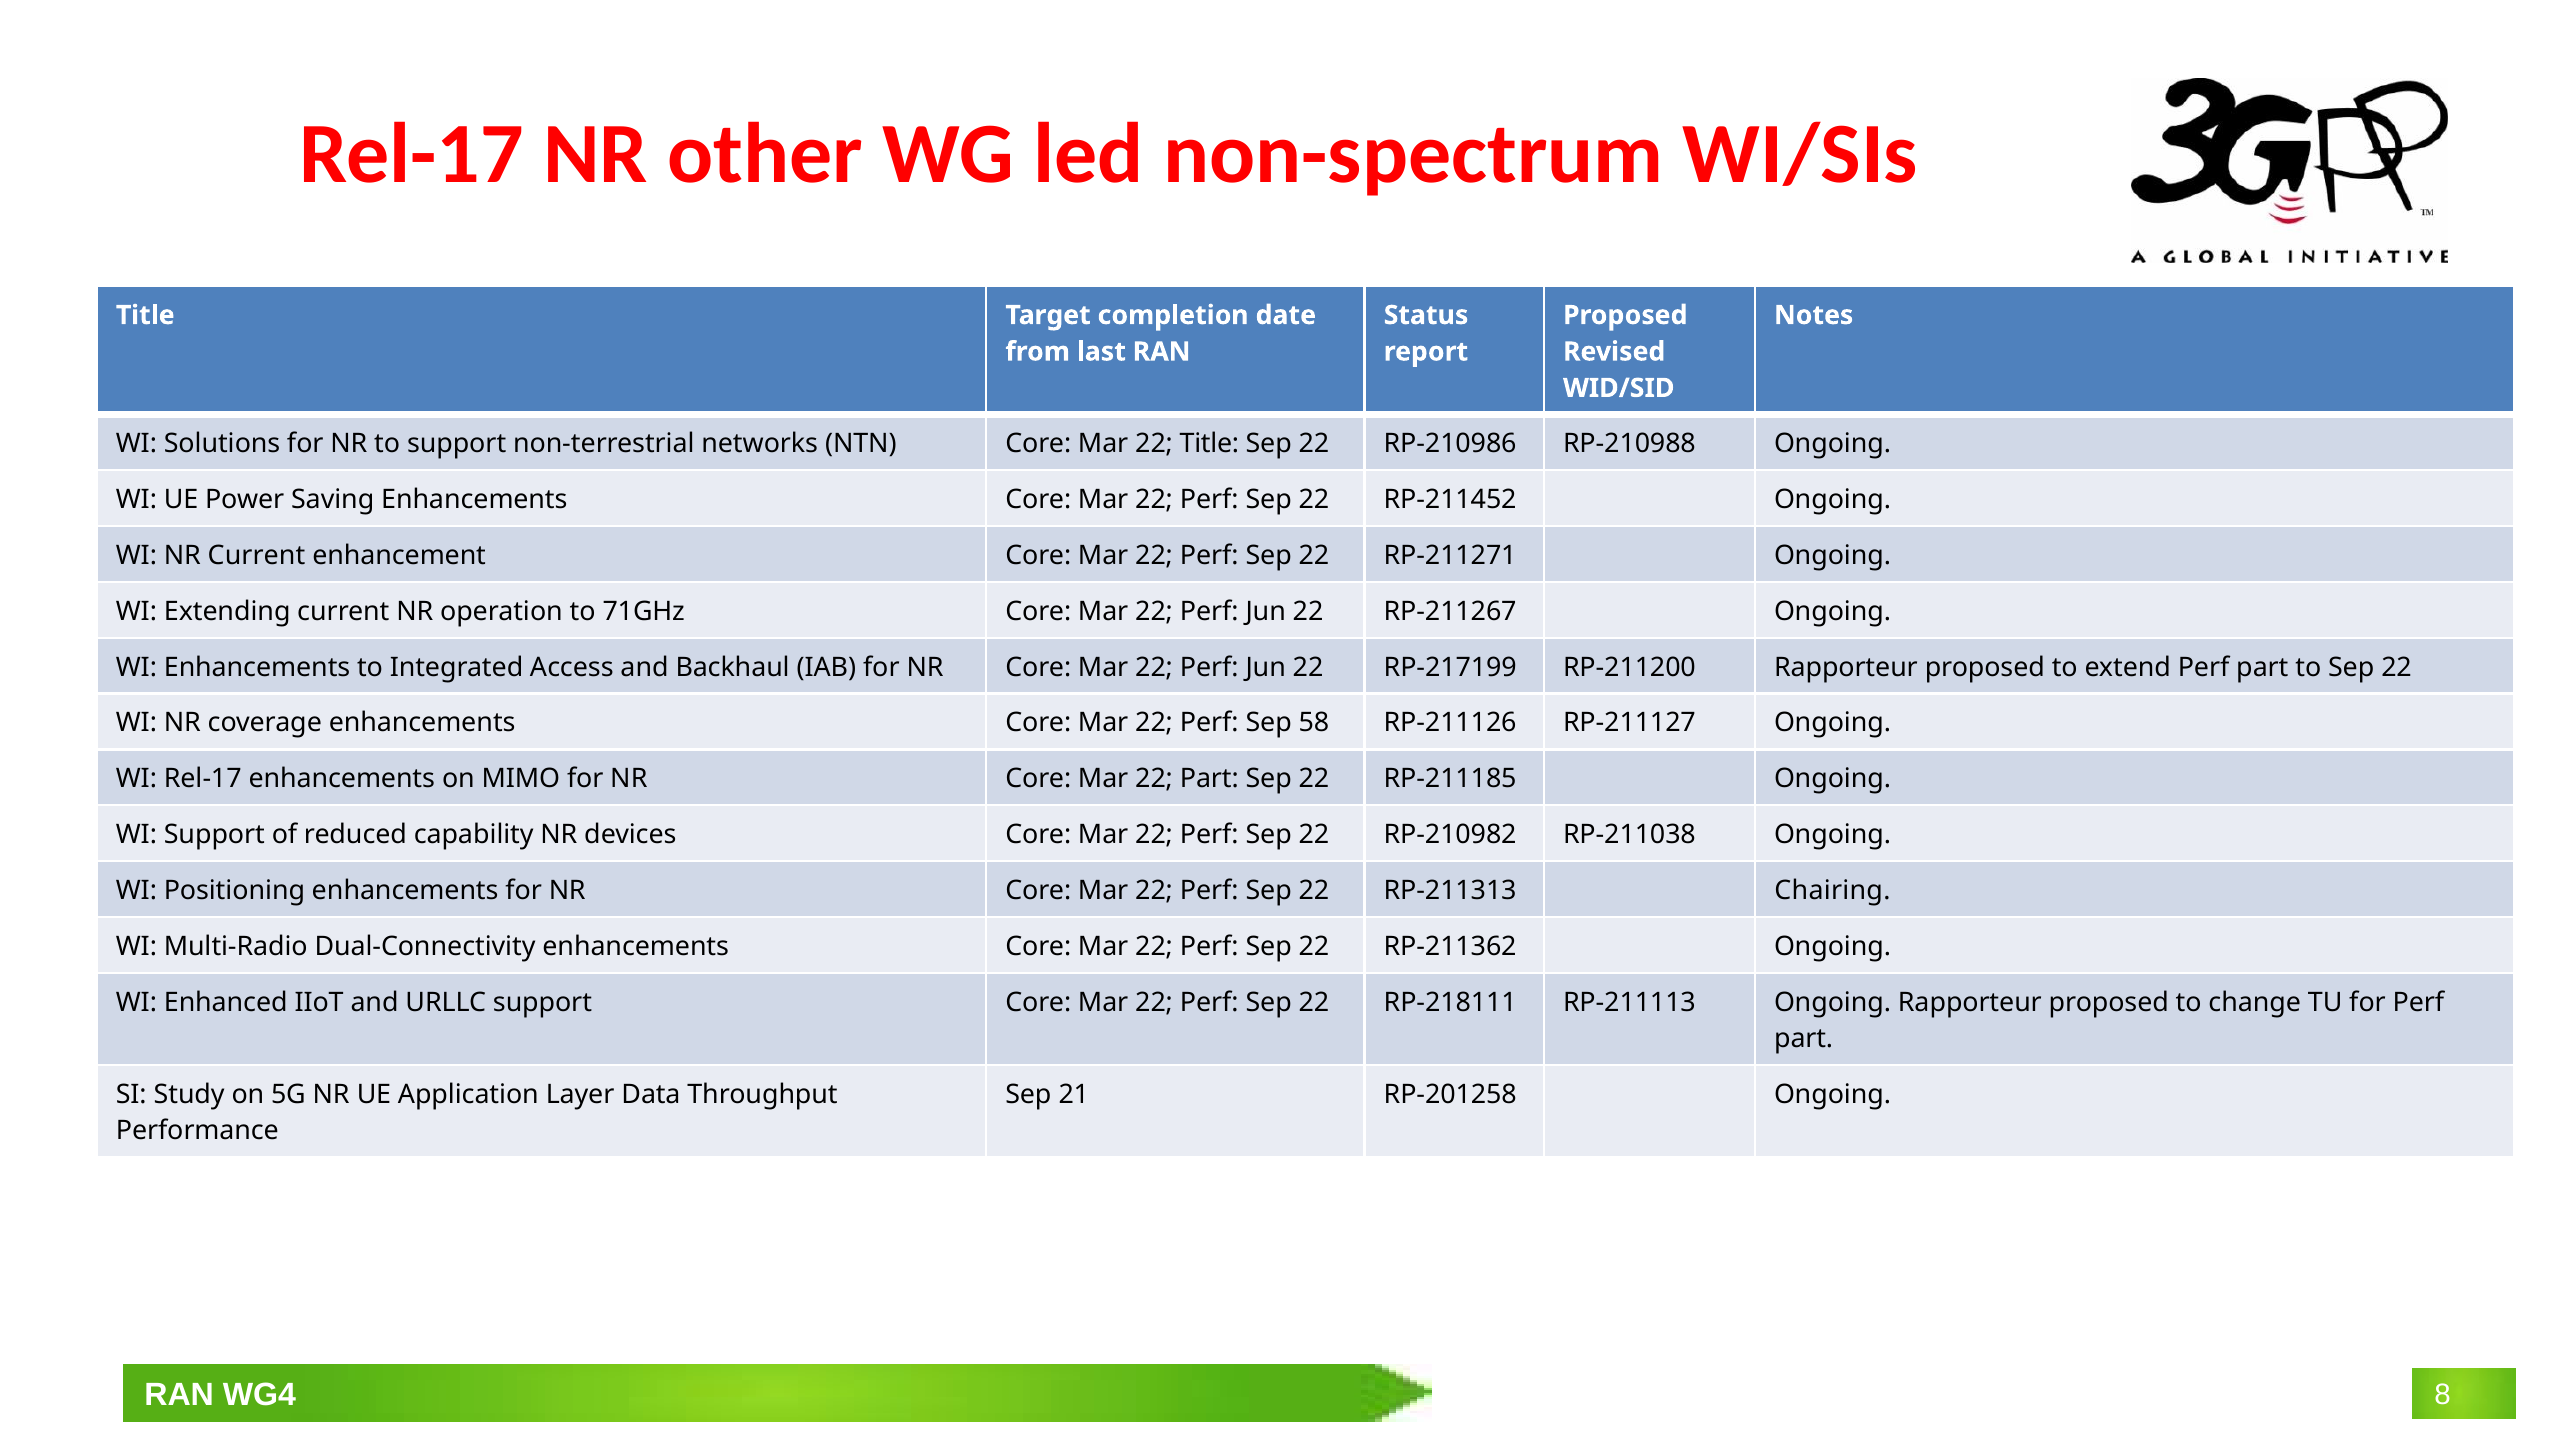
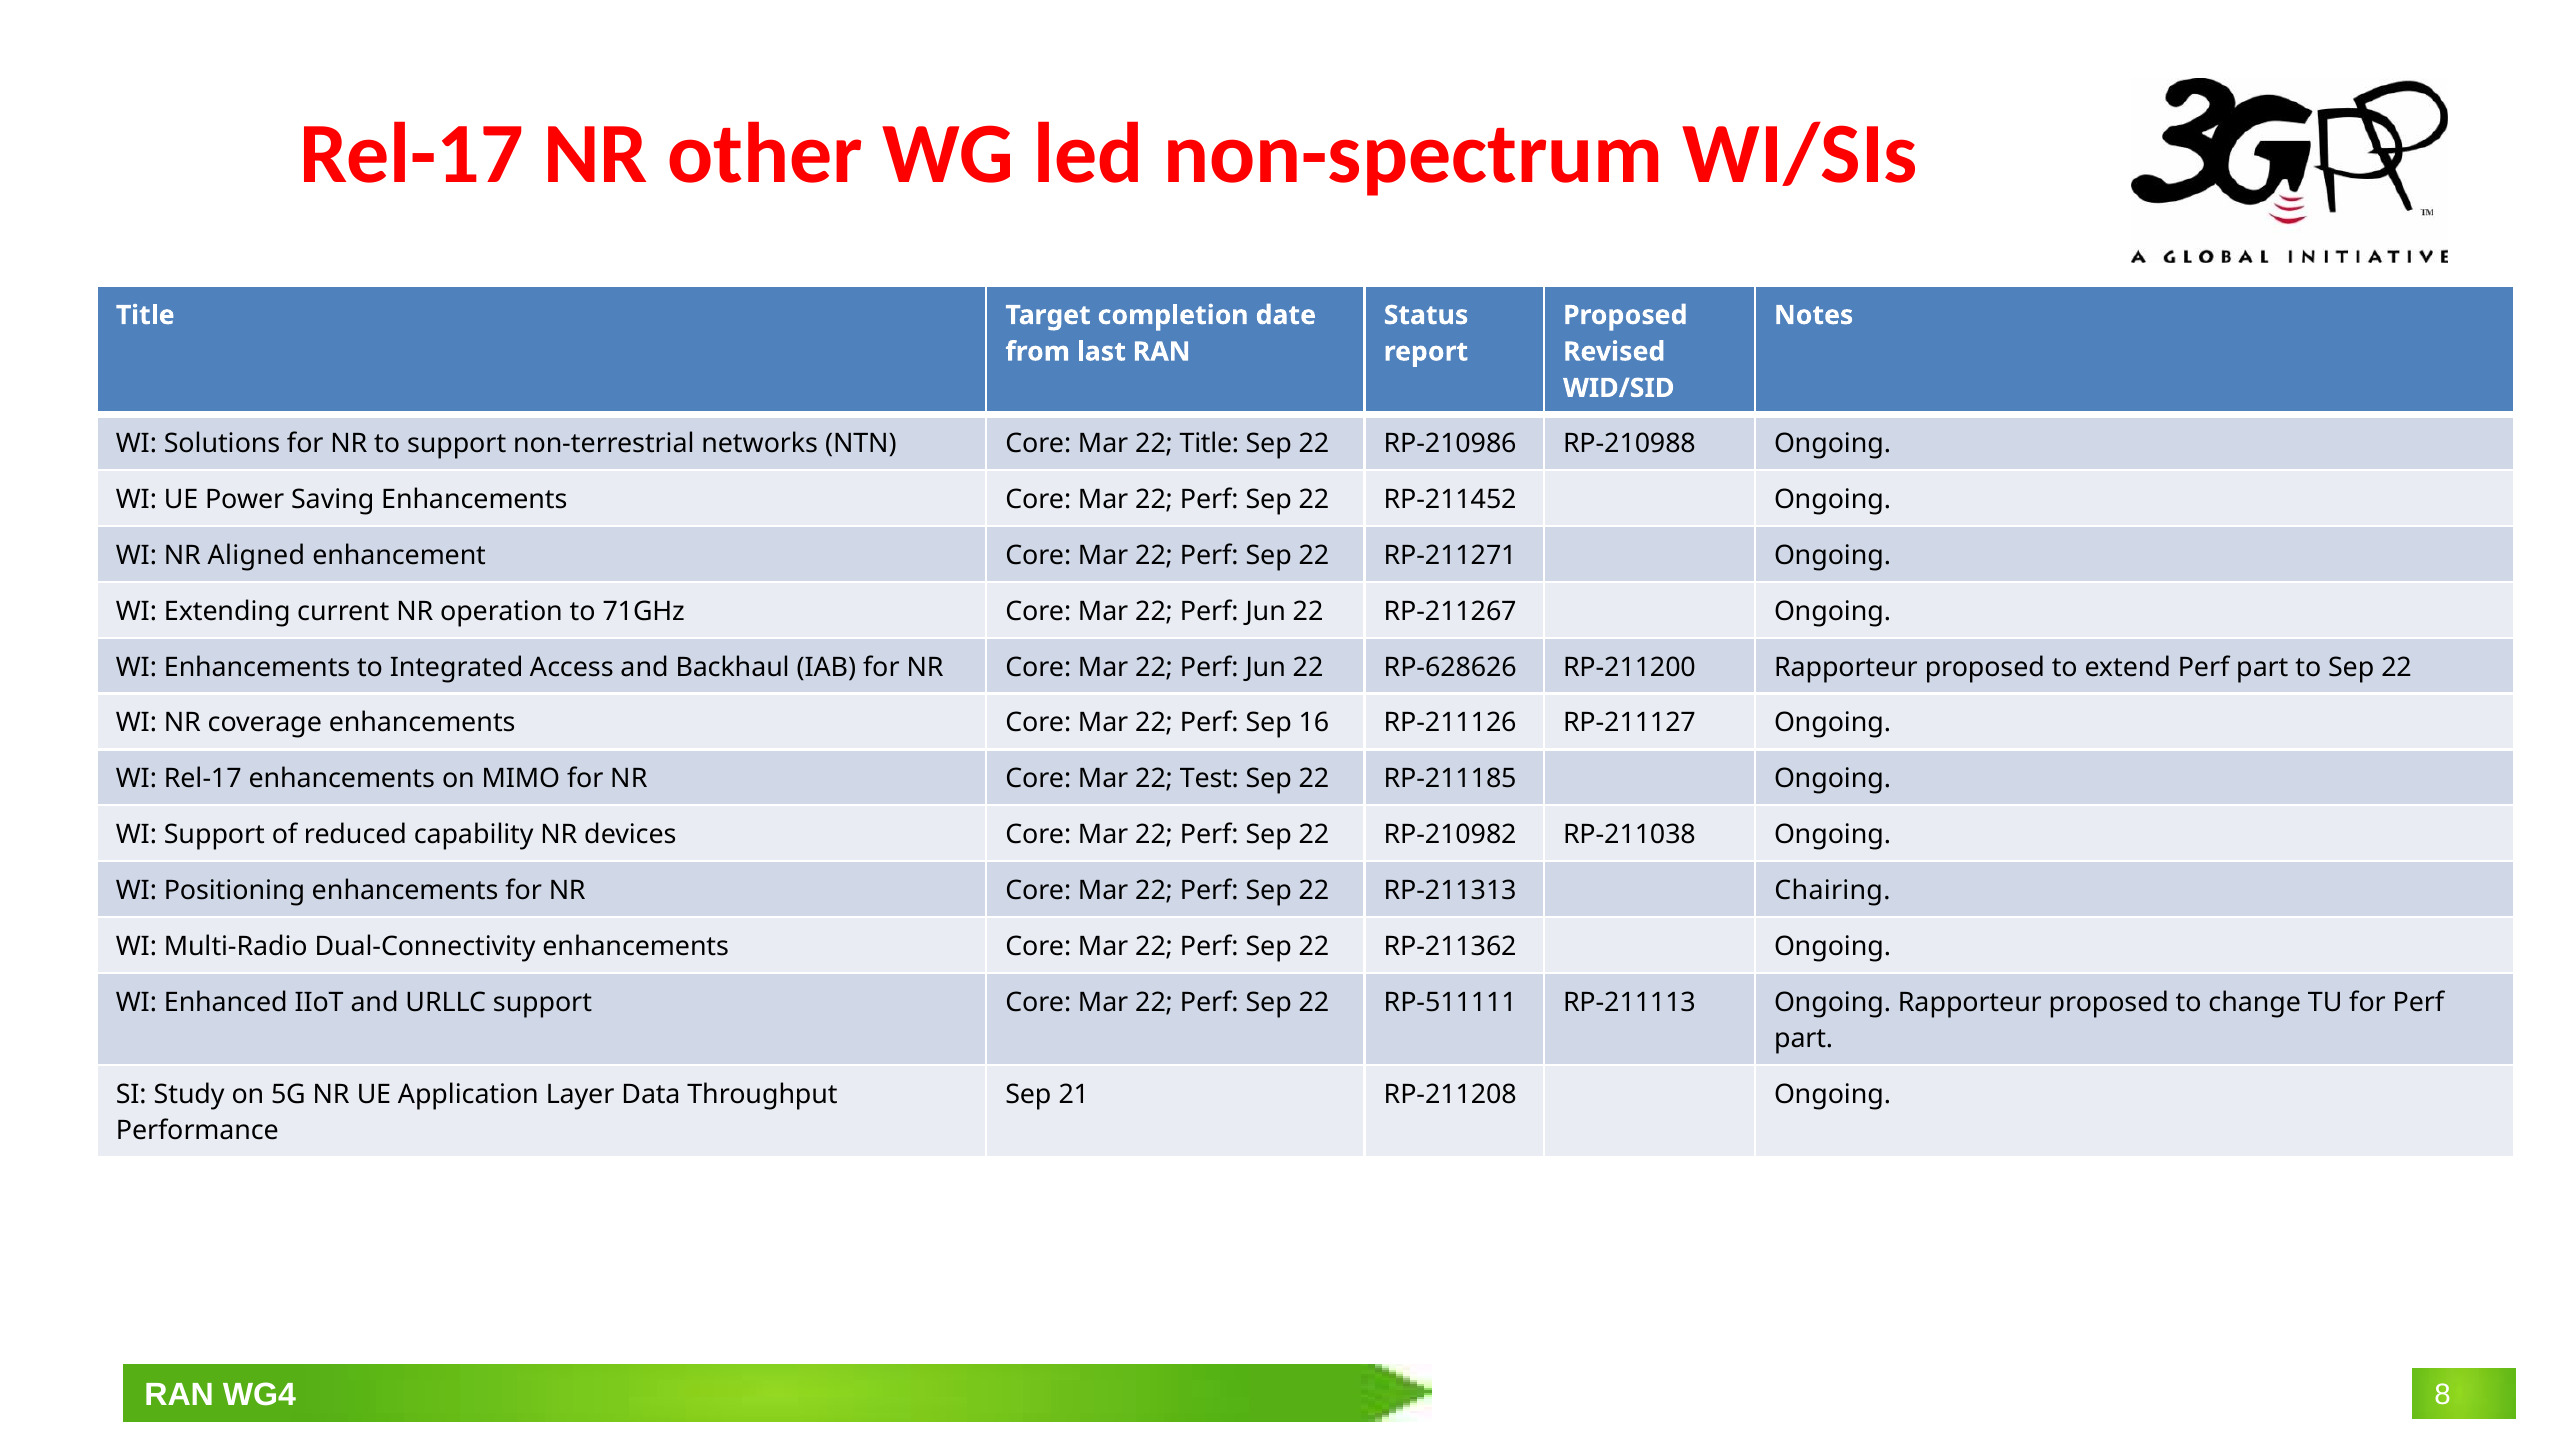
NR Current: Current -> Aligned (256, 556)
RP-217199: RP-217199 -> RP-628626 (1450, 667)
58: 58 -> 16 (1314, 723)
22 Part: Part -> Test (1209, 779)
RP-218111: RP-218111 -> RP-511111 (1450, 1002)
RP-201258: RP-201258 -> RP-211208 (1450, 1094)
